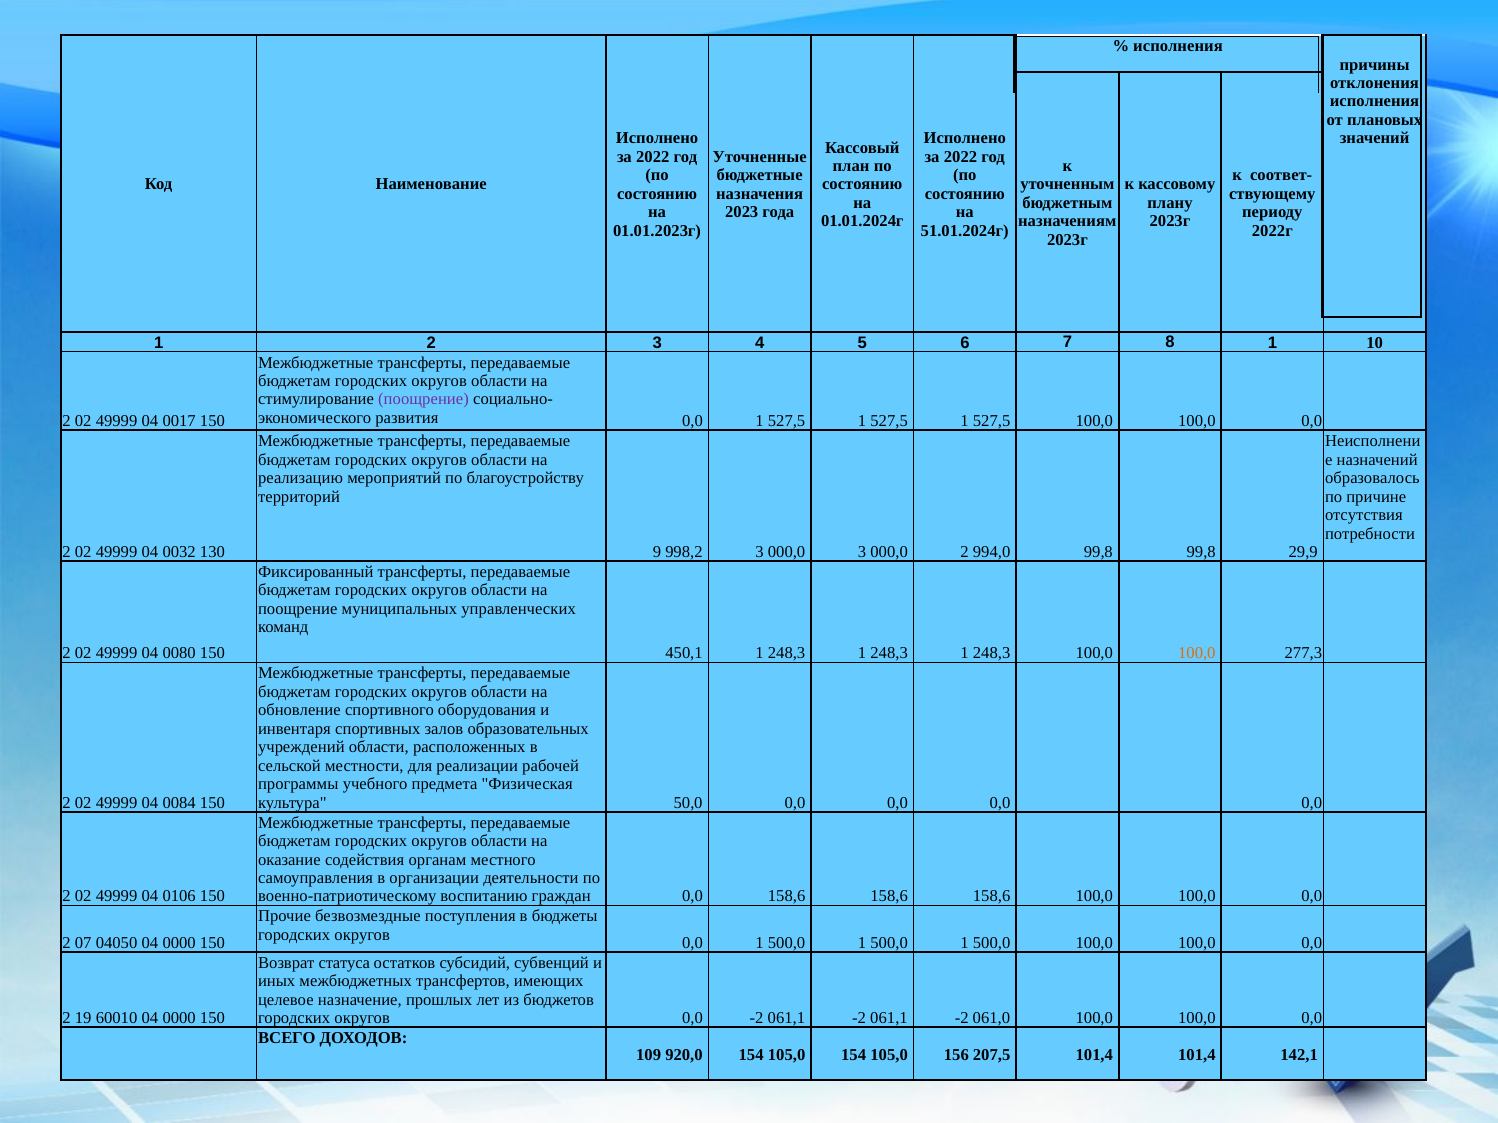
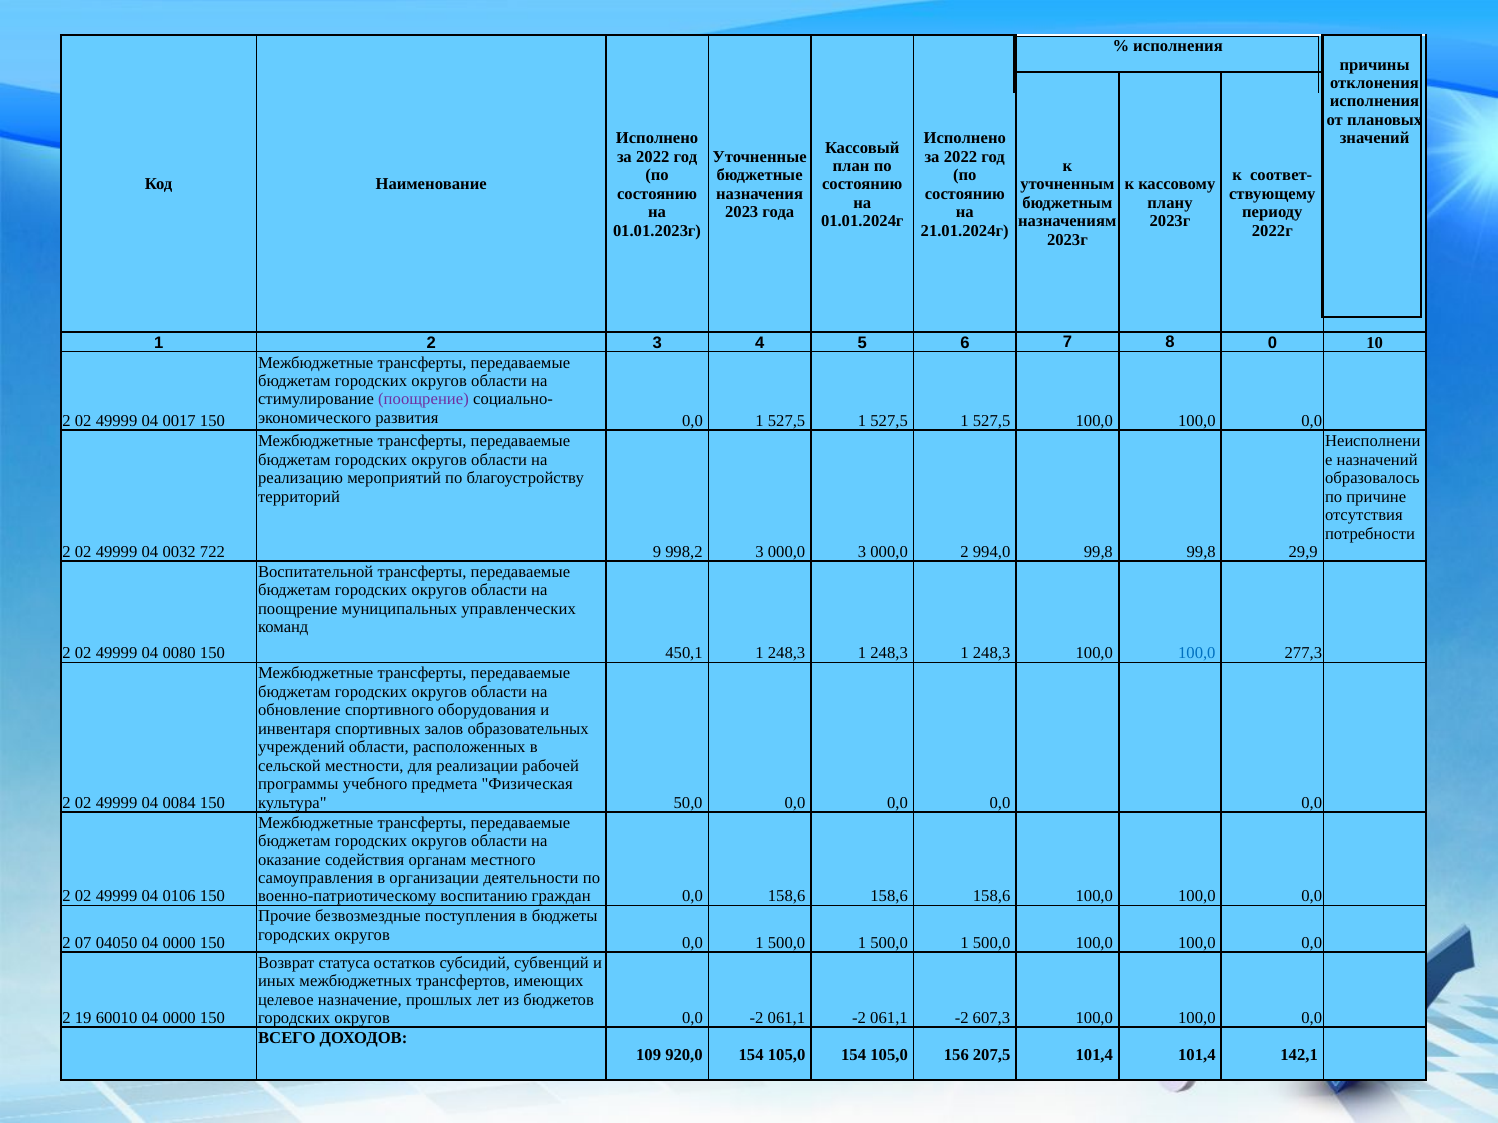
51.01.2024г: 51.01.2024г -> 21.01.2024г (965, 231)
8 1: 1 -> 0 (1272, 343)
130: 130 -> 722 (212, 552)
Фиксированный: Фиксированный -> Воспитательной (316, 572)
100,0 colour: orange -> blue (1197, 654)
061,0: 061,0 -> 607,3 (991, 1019)
